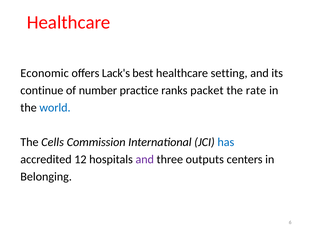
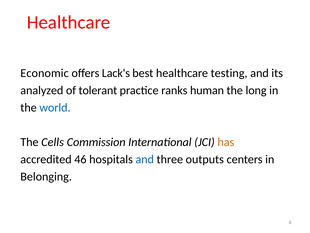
setting: setting -> testing (229, 73)
continue: continue -> analyzed (42, 90)
number: number -> tolerant (98, 90)
packet: packet -> human (207, 90)
rate: rate -> long (256, 90)
has colour: blue -> orange (226, 142)
12: 12 -> 46 (80, 159)
and colour: purple -> blue (145, 159)
